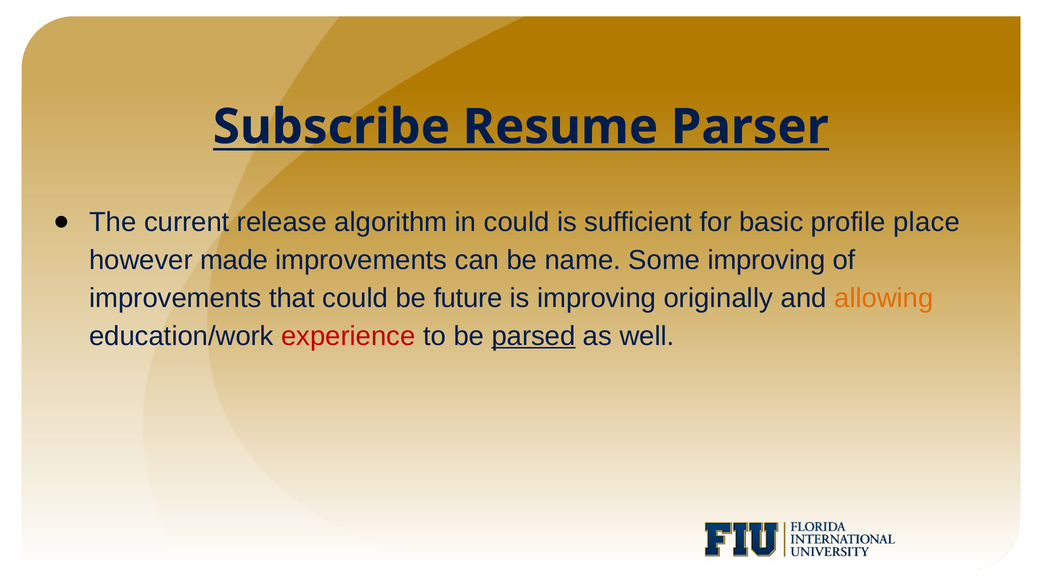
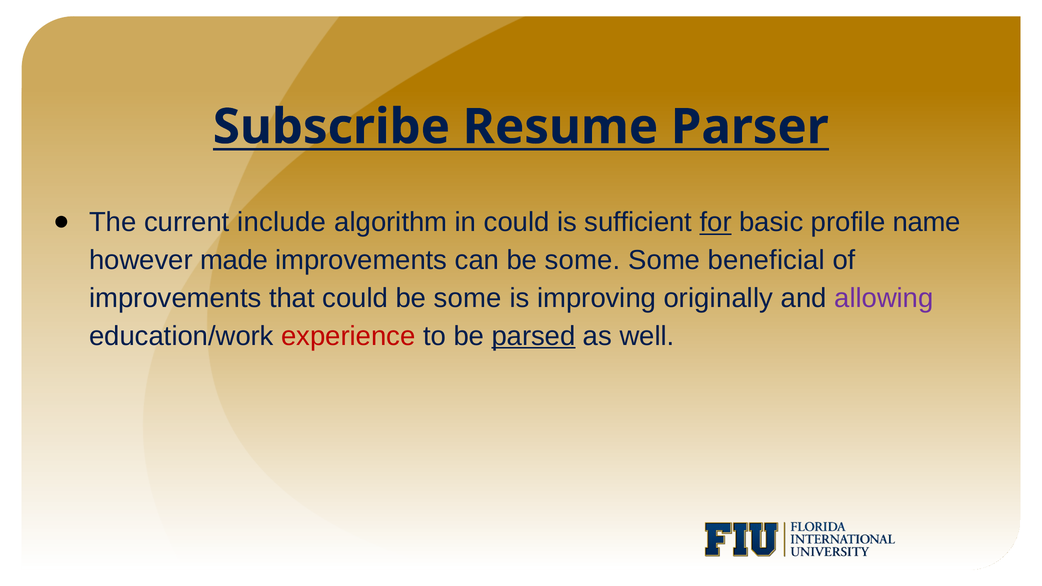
release: release -> include (282, 222)
for underline: none -> present (716, 222)
place: place -> name (927, 222)
can be name: name -> some (583, 260)
Some improving: improving -> beneficial (766, 260)
could be future: future -> some (468, 298)
allowing colour: orange -> purple (884, 298)
